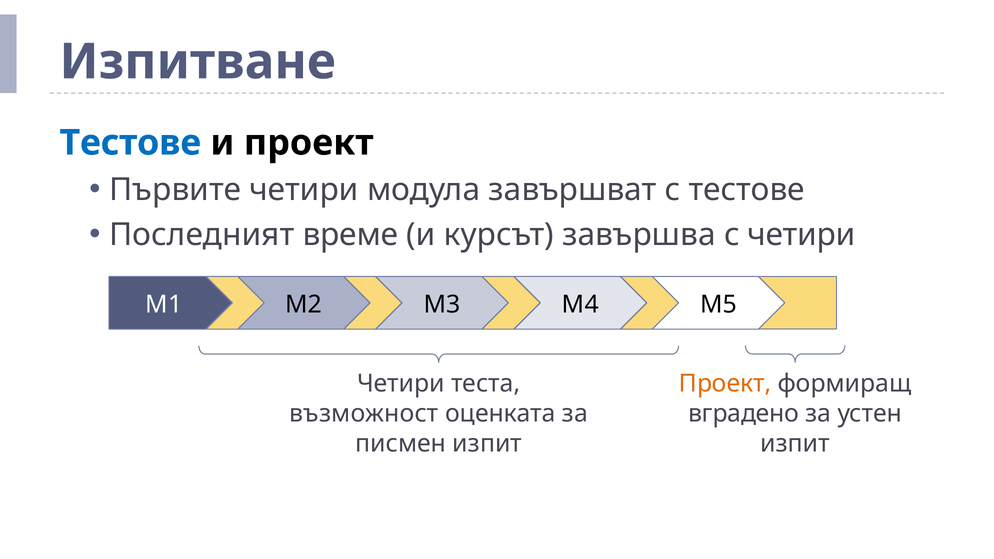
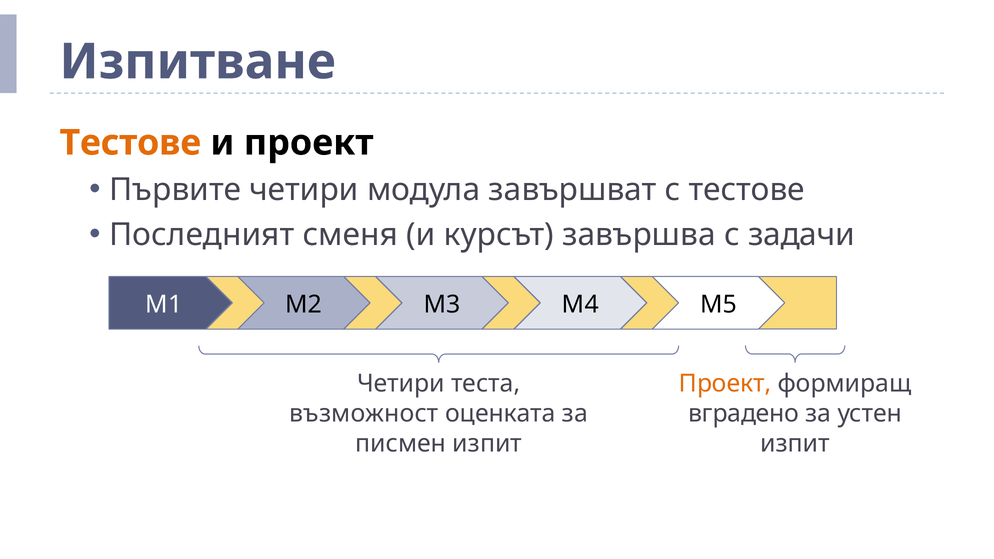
Тестове colour: blue -> orange (130, 143)
време: време -> сменя (350, 235)
с четири: четири -> задачи (801, 235)
